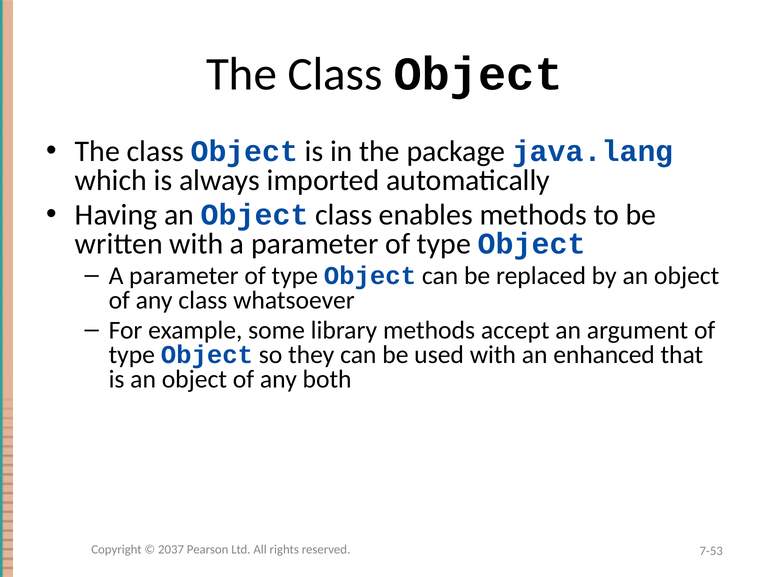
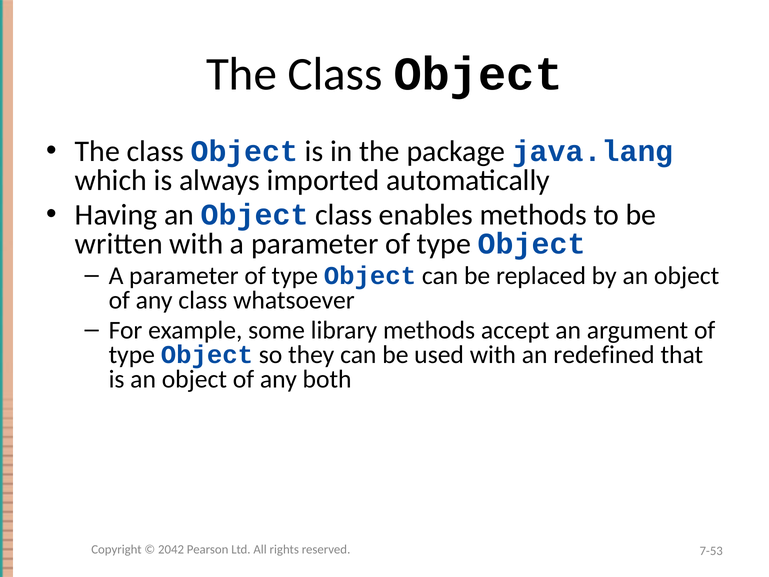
enhanced: enhanced -> redefined (604, 355)
2037: 2037 -> 2042 (171, 549)
